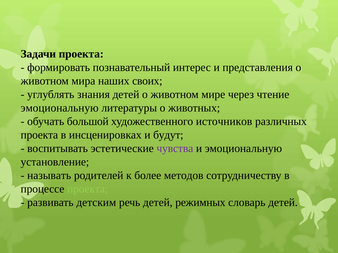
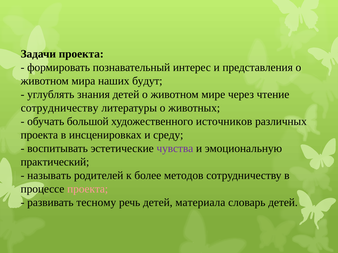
своих: своих -> будут (147, 81)
эмоциональную: эмоциональную -> сотрудничеству (60, 108)
будут: будут -> среду (168, 135)
установление: установление -> практический (55, 162)
проекта colour: light green -> pink (88, 189)
детским: детским -> тесному (96, 203)
режимных: режимных -> материала (200, 203)
